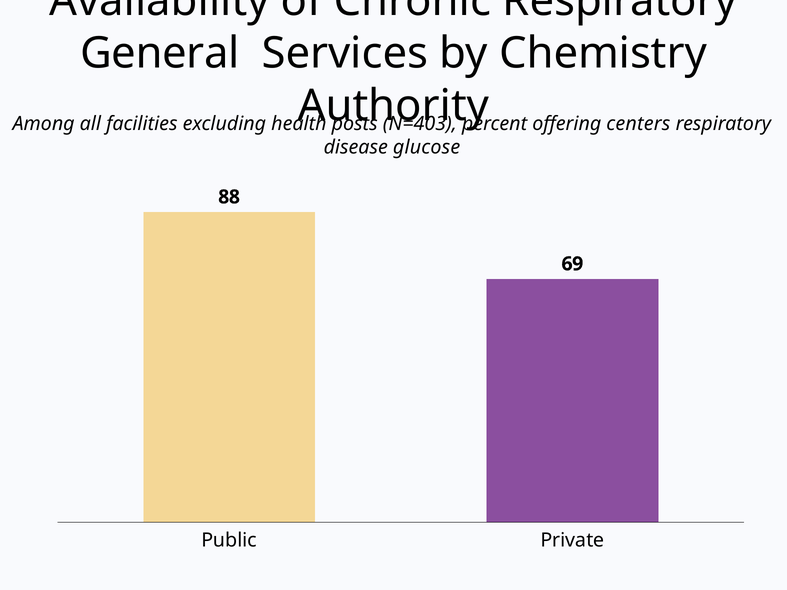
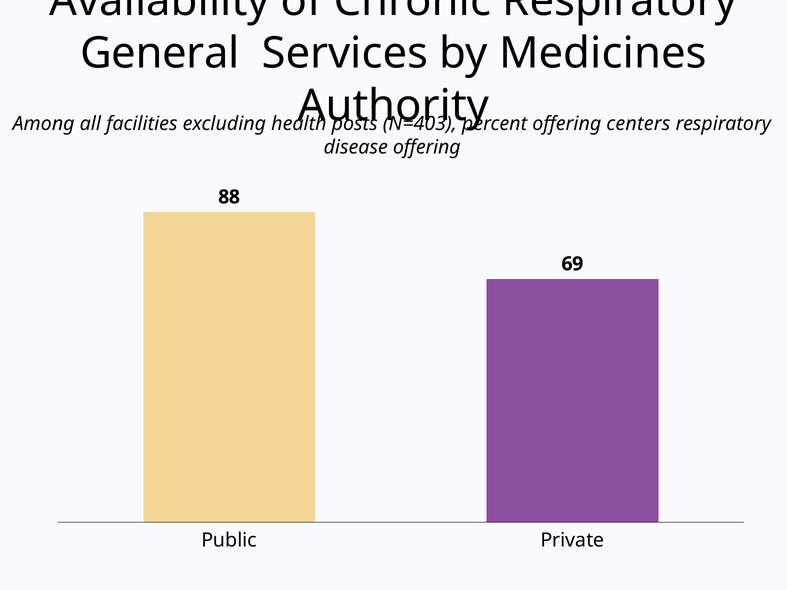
Chemistry: Chemistry -> Medicines (603, 53)
disease glucose: glucose -> offering (427, 148)
